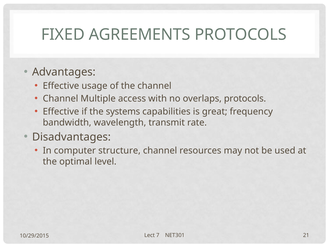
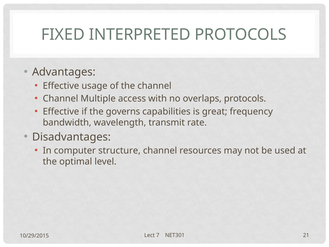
AGREEMENTS: AGREEMENTS -> INTERPRETED (140, 34)
systems: systems -> governs (123, 111)
